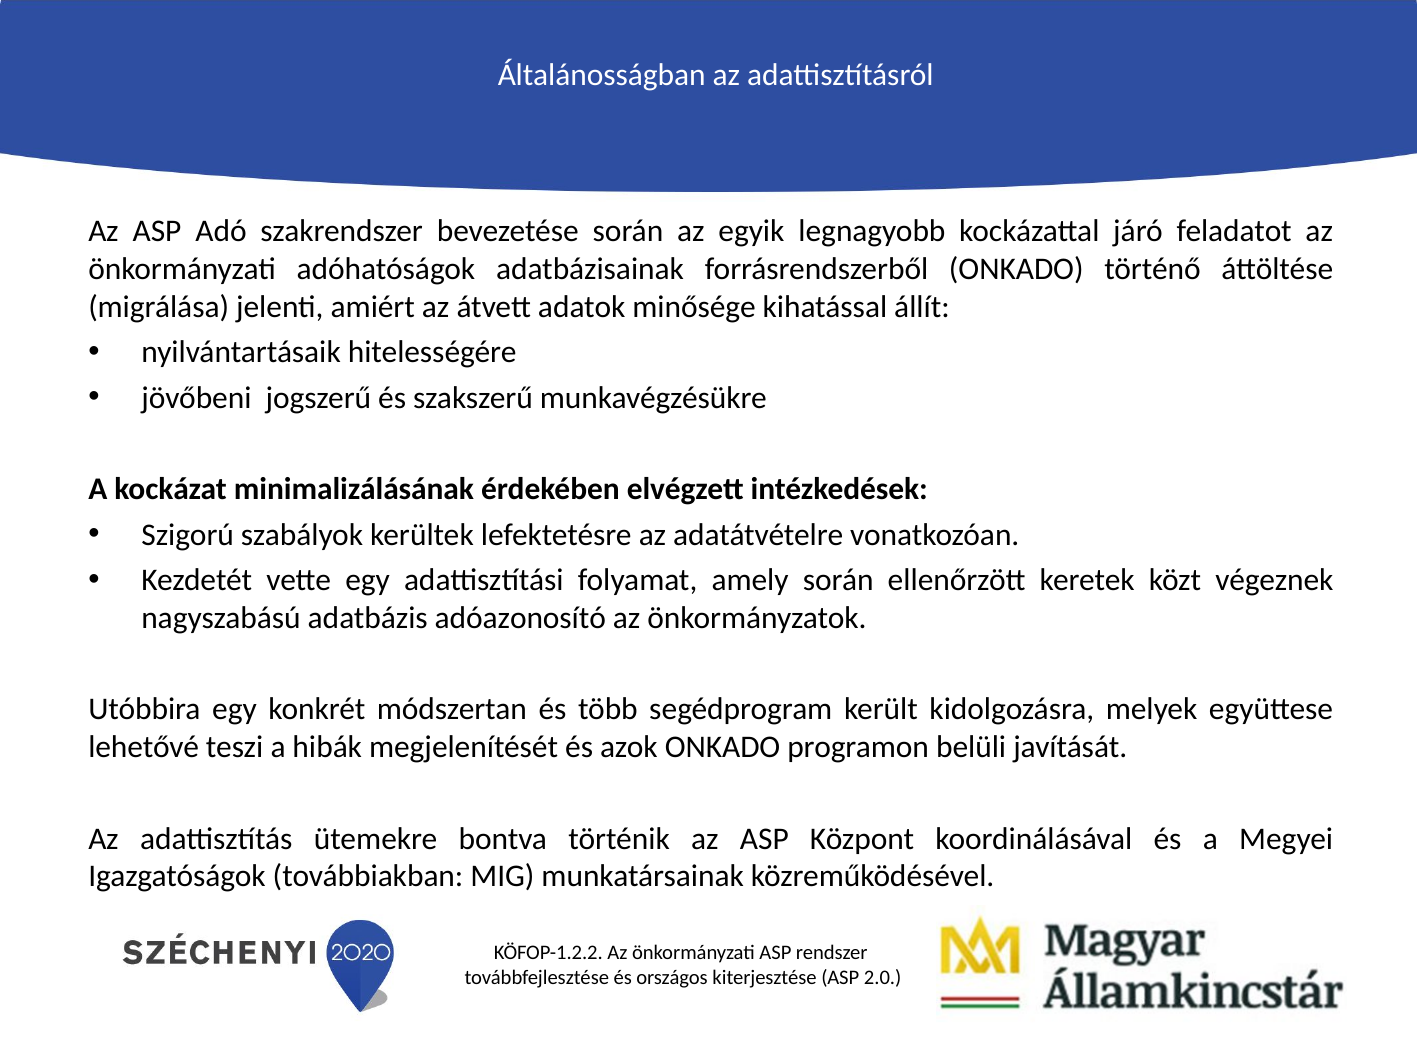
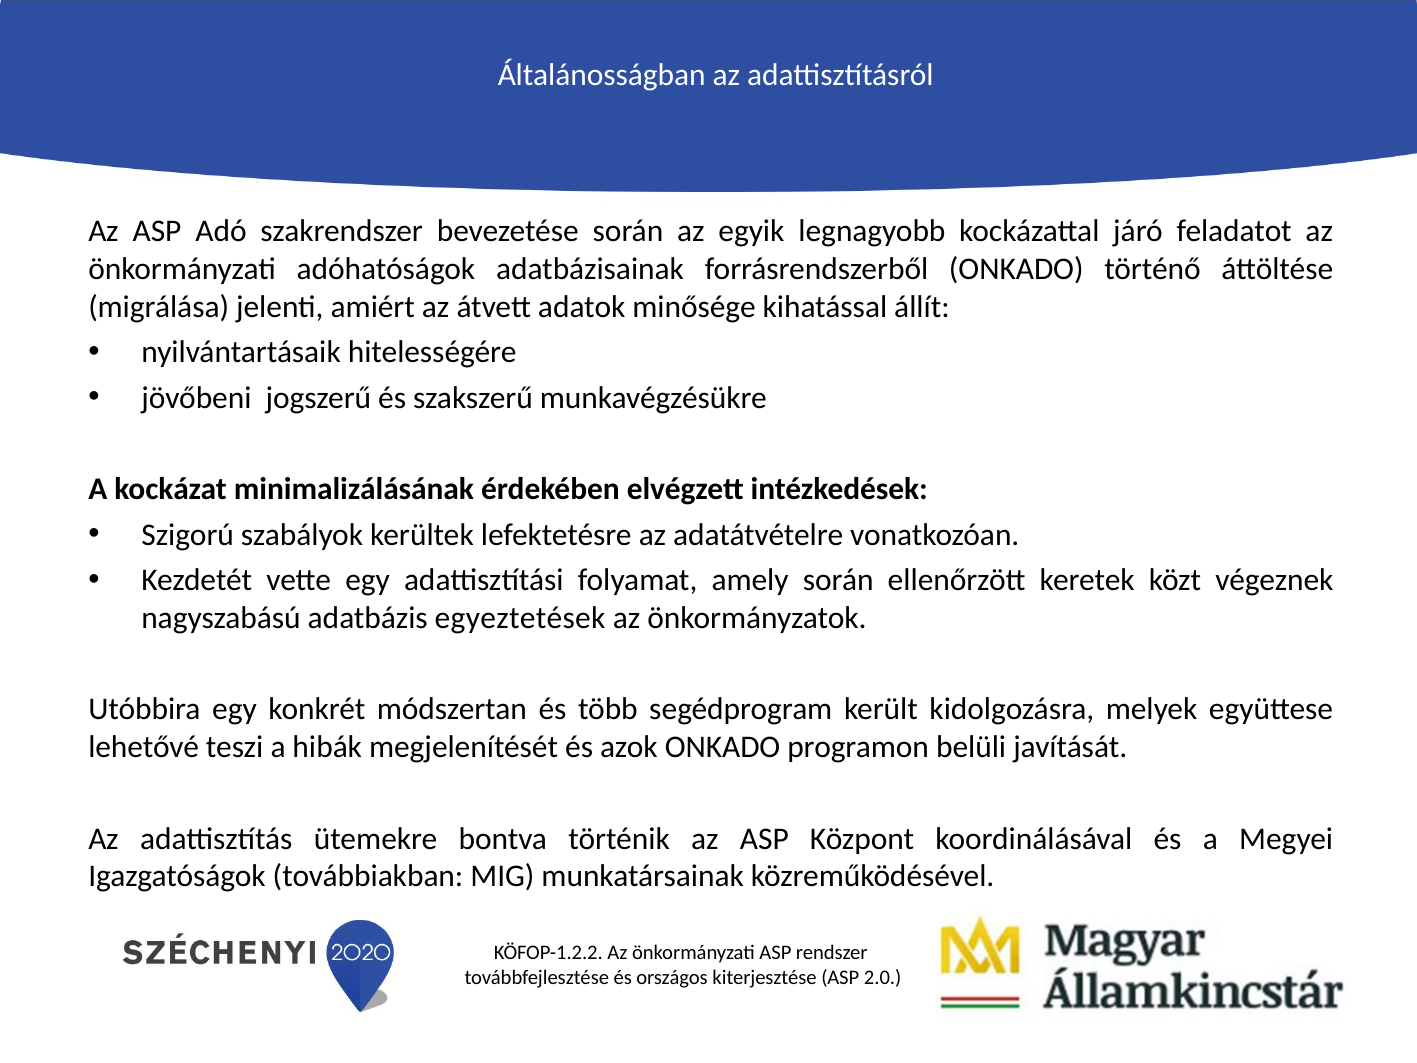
adóazonosító: adóazonosító -> egyeztetések (520, 618)
